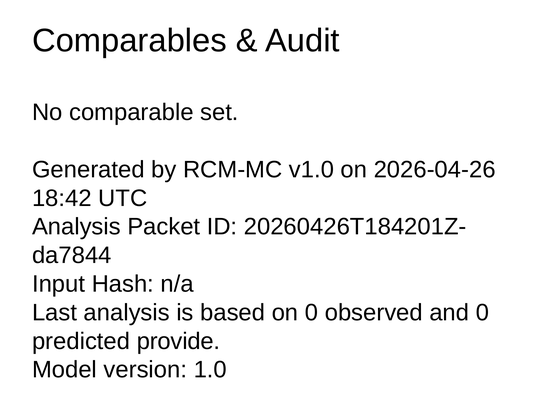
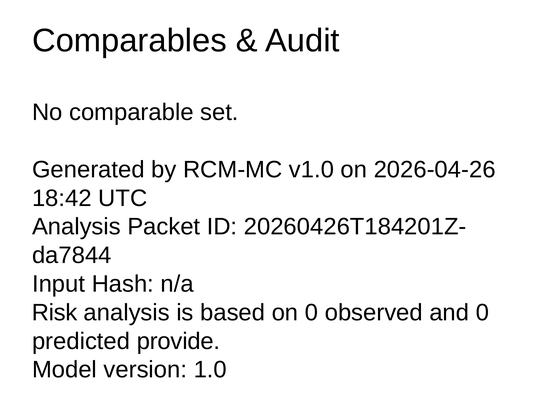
Last: Last -> Risk (55, 313)
